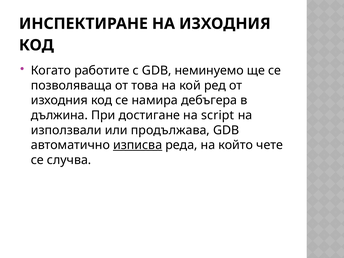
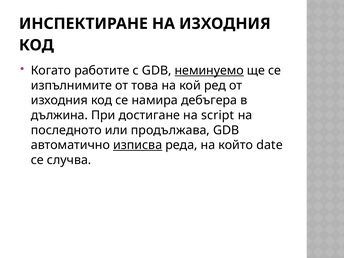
неминуемо underline: none -> present (209, 71)
позволяваща: позволяваща -> изпълнимите (71, 85)
използвали: използвали -> последното (66, 130)
чете: чете -> date (270, 145)
